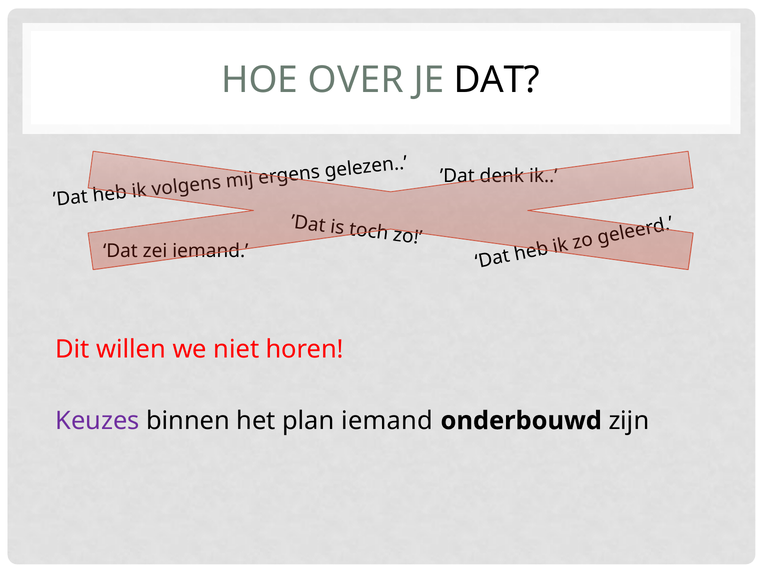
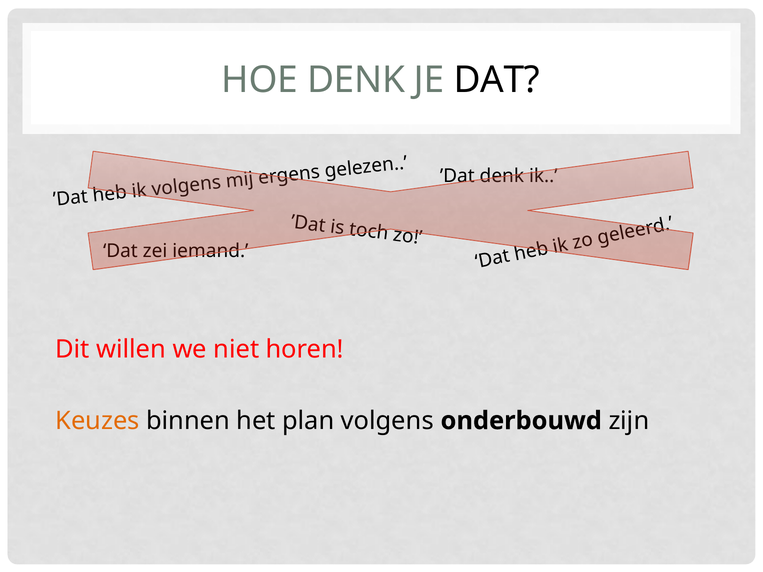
HOE OVER: OVER -> DENK (356, 80)
Keuzes colour: purple -> orange (97, 421)
plan iemand: iemand -> volgens (387, 421)
